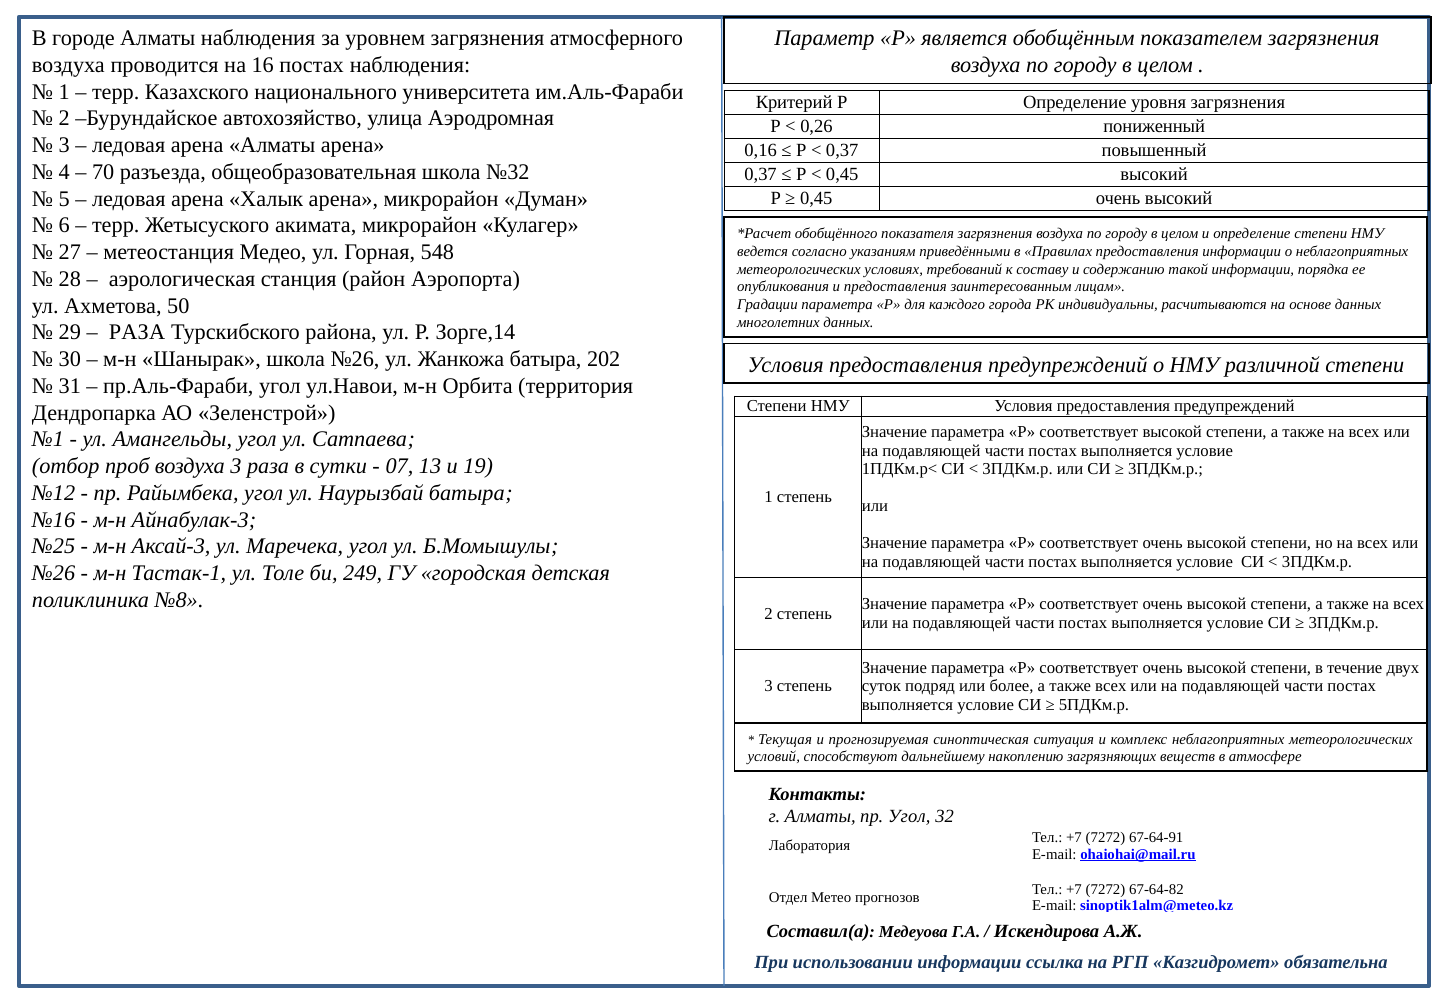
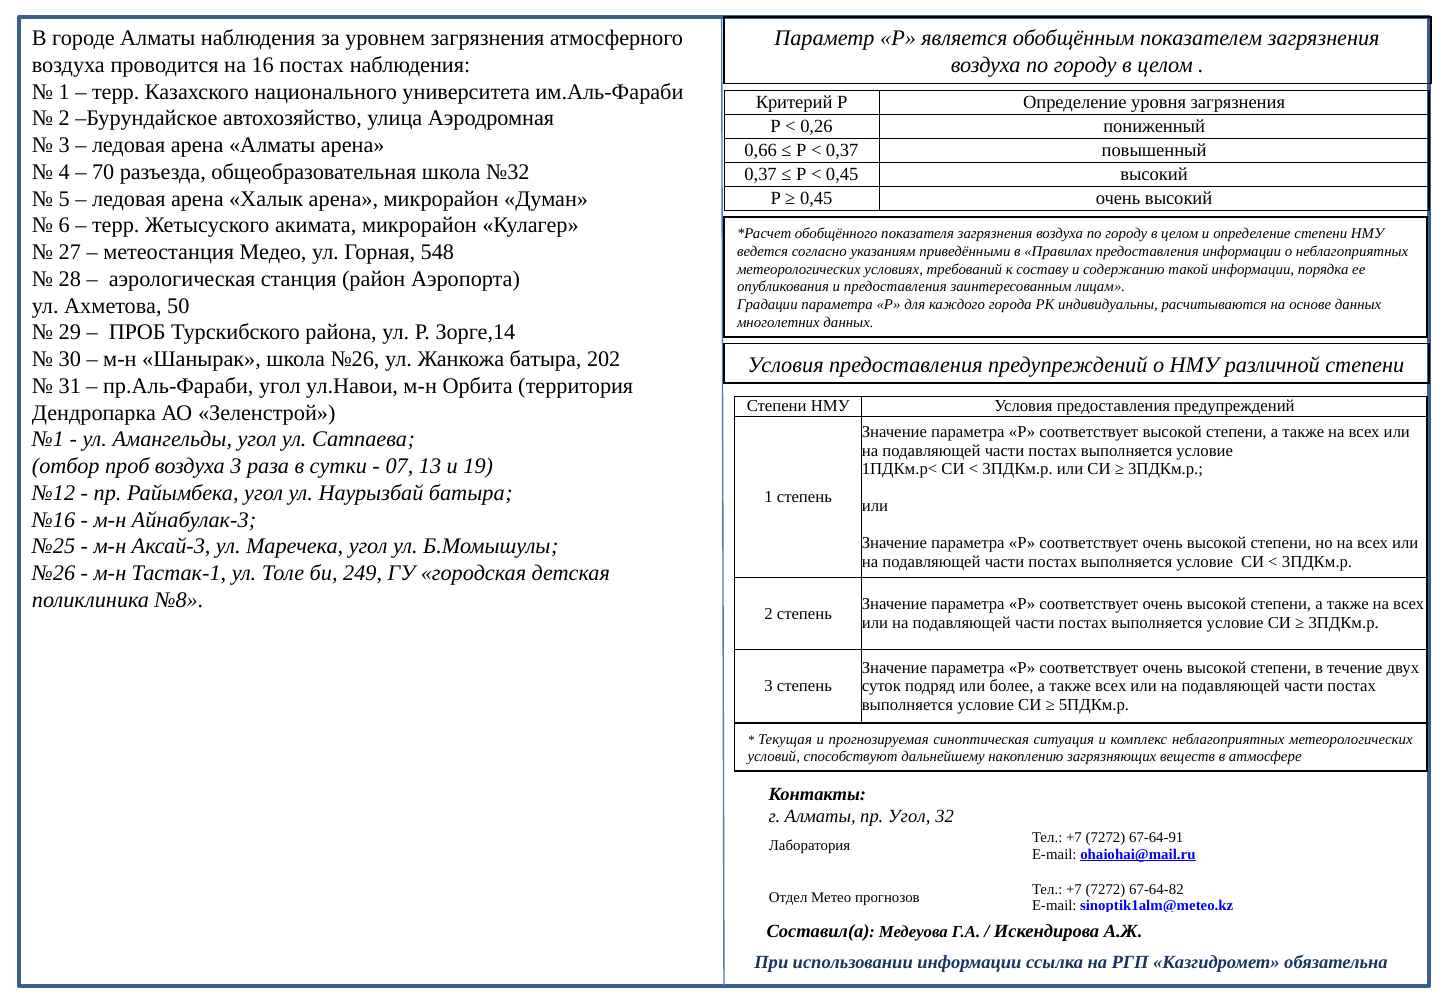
0,16: 0,16 -> 0,66 (761, 150)
РАЗА: РАЗА -> ПРОБ (137, 332)
